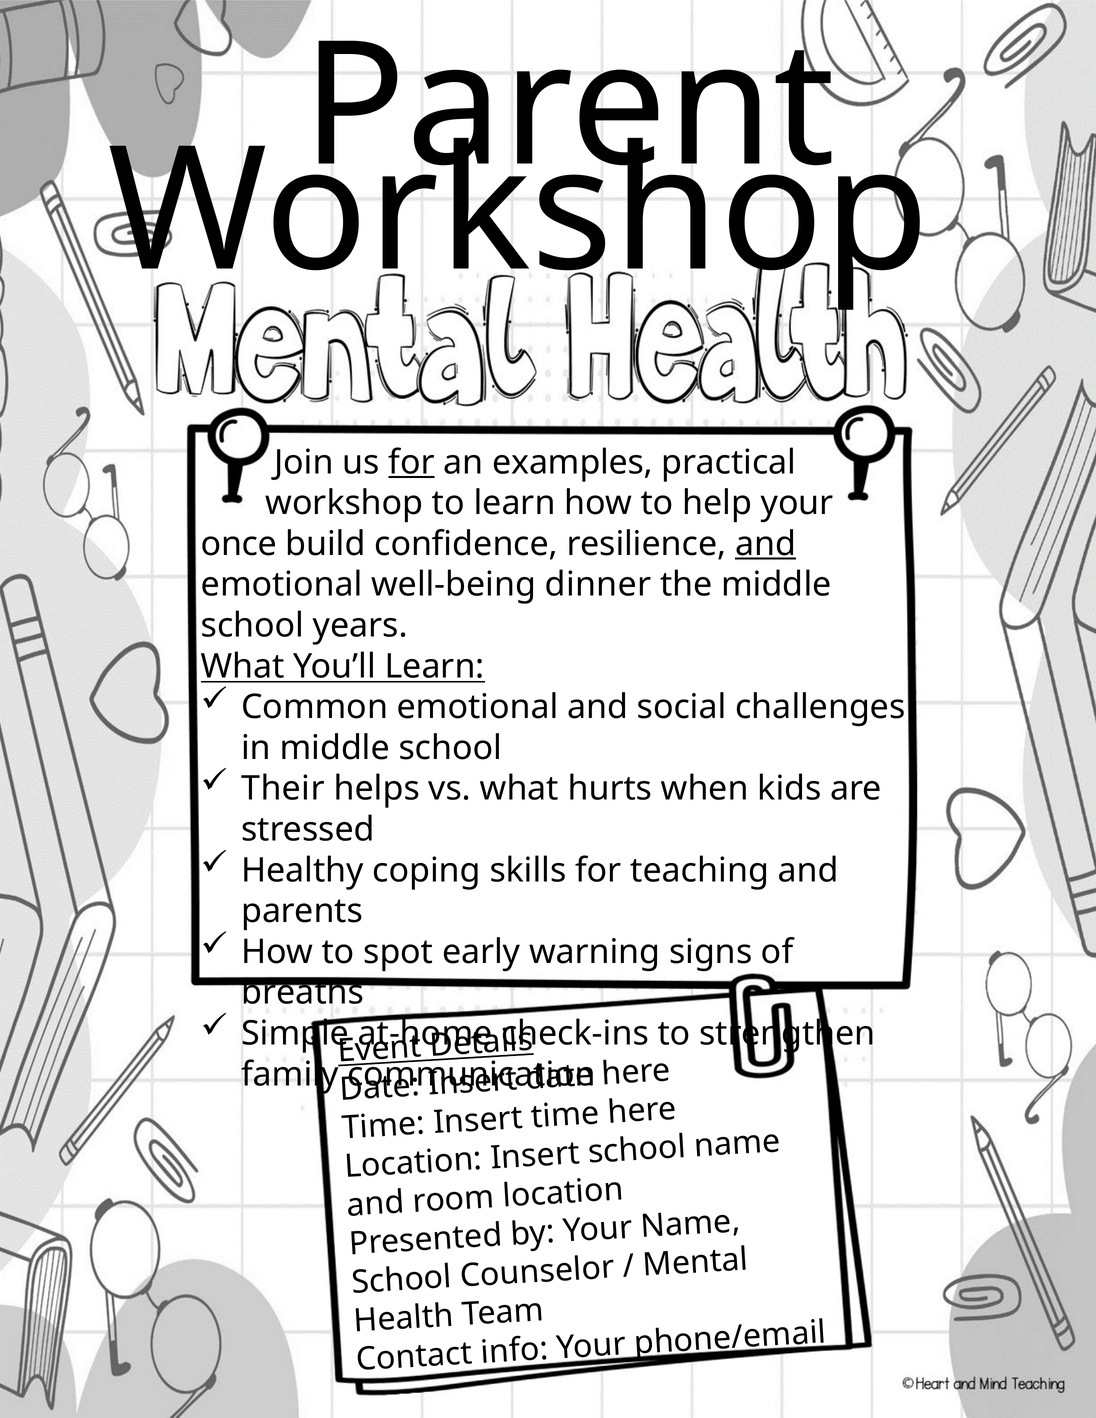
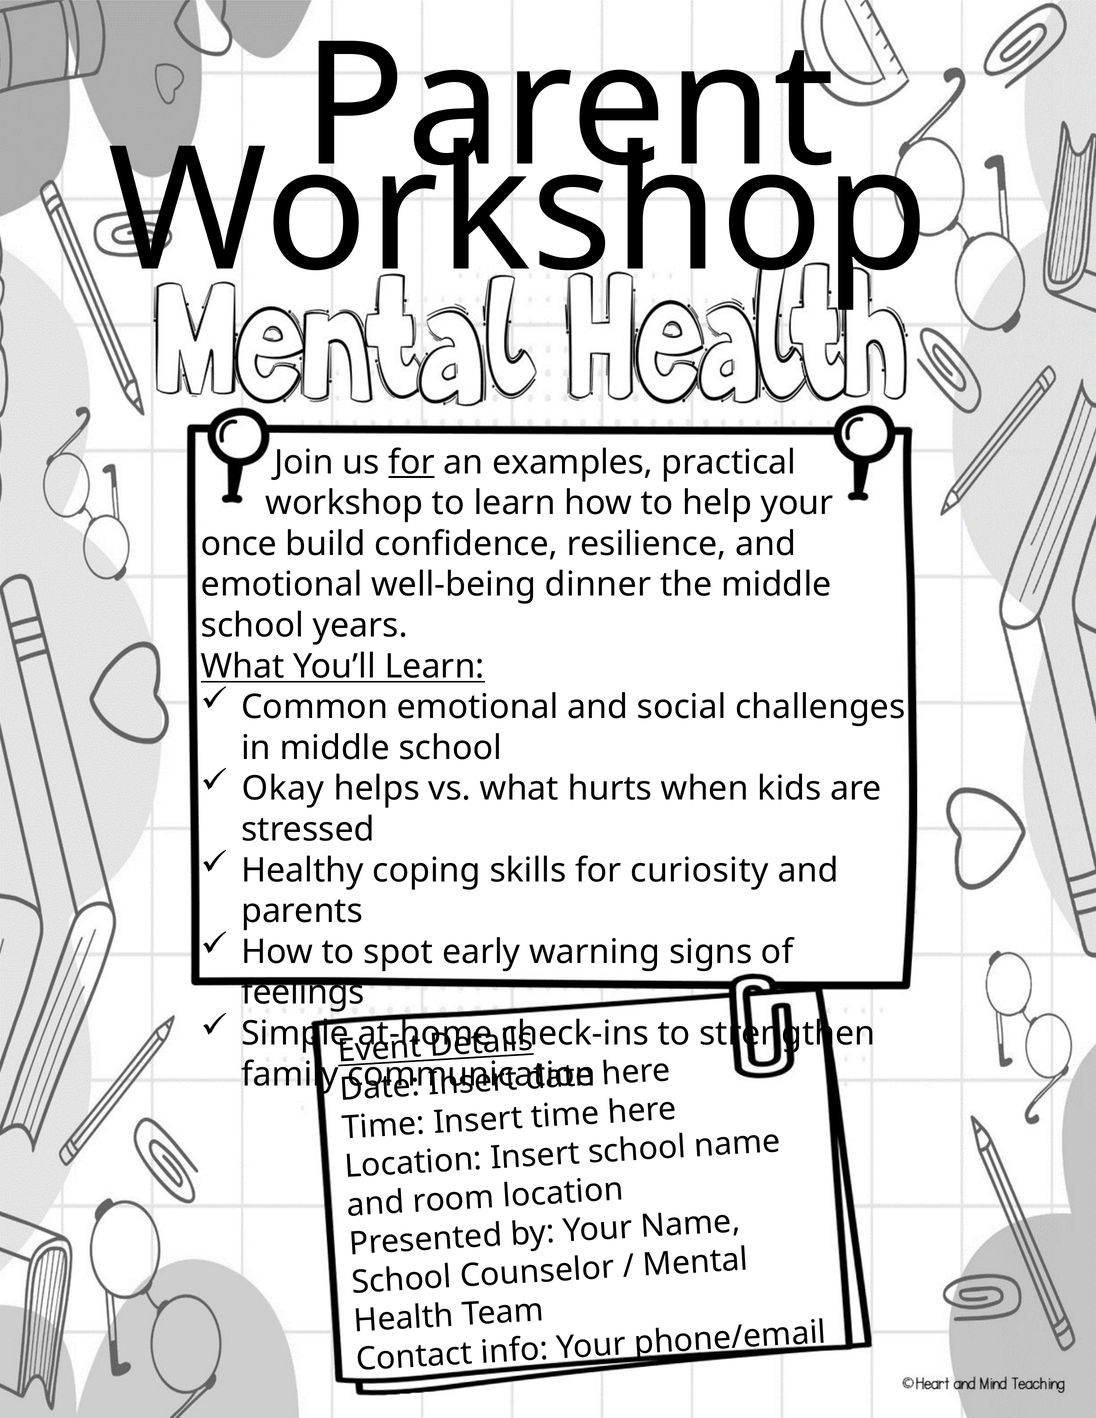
and underline: present -> none (766, 544)
Their: Their -> Okay (283, 789)
teaching: teaching -> curiosity (699, 871)
breaths: breaths -> feelings (303, 993)
